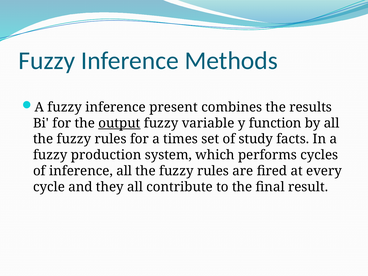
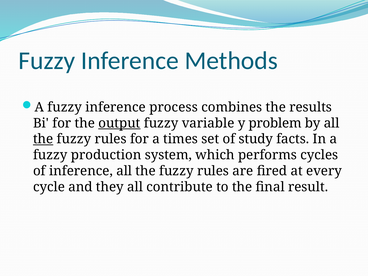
present: present -> process (174, 107)
function: function -> problem (275, 123)
the underline: none -> present (43, 139)
